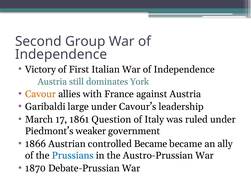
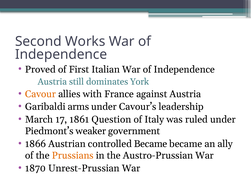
Group: Group -> Works (85, 42)
Victory: Victory -> Proved (40, 69)
large: large -> arms (78, 107)
Prussians colour: blue -> orange (73, 156)
Debate-Prussian: Debate-Prussian -> Unrest-Prussian (84, 169)
